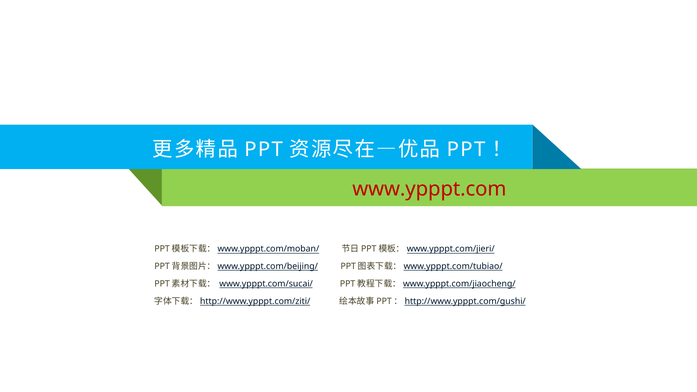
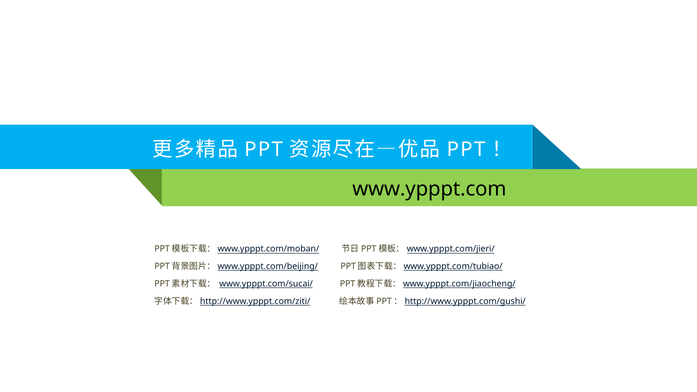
www.ypppt.com colour: red -> black (429, 189)
